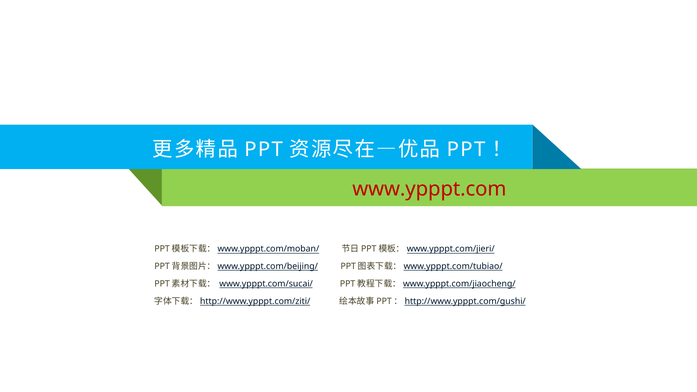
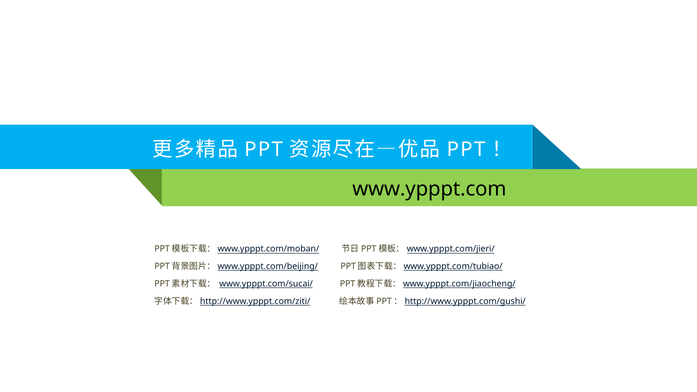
www.ypppt.com colour: red -> black (429, 189)
